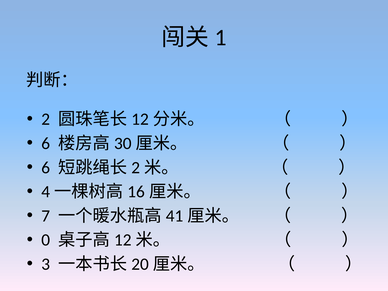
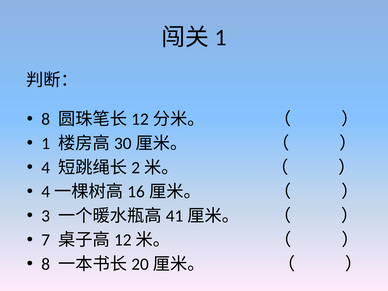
2: 2 -> 8 (46, 119)
6: 6 -> 1 (46, 143)
6: 6 -> 4 (46, 168)
7: 7 -> 3 (46, 216)
0: 0 -> 7 (46, 240)
3: 3 -> 8 (46, 264)
